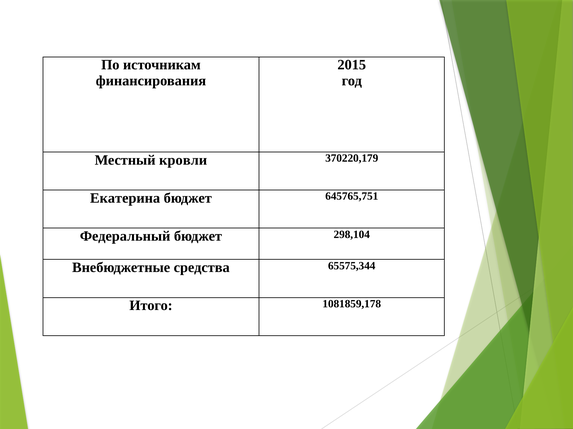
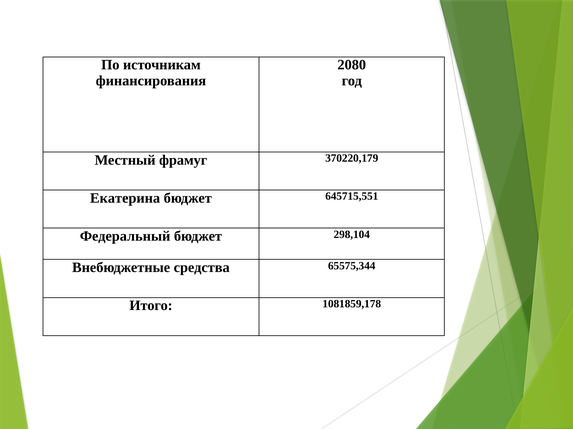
2015: 2015 -> 2080 (352, 65)
кровли: кровли -> фрамуг (183, 160)
645765,751: 645765,751 -> 645715,551 (352, 197)
